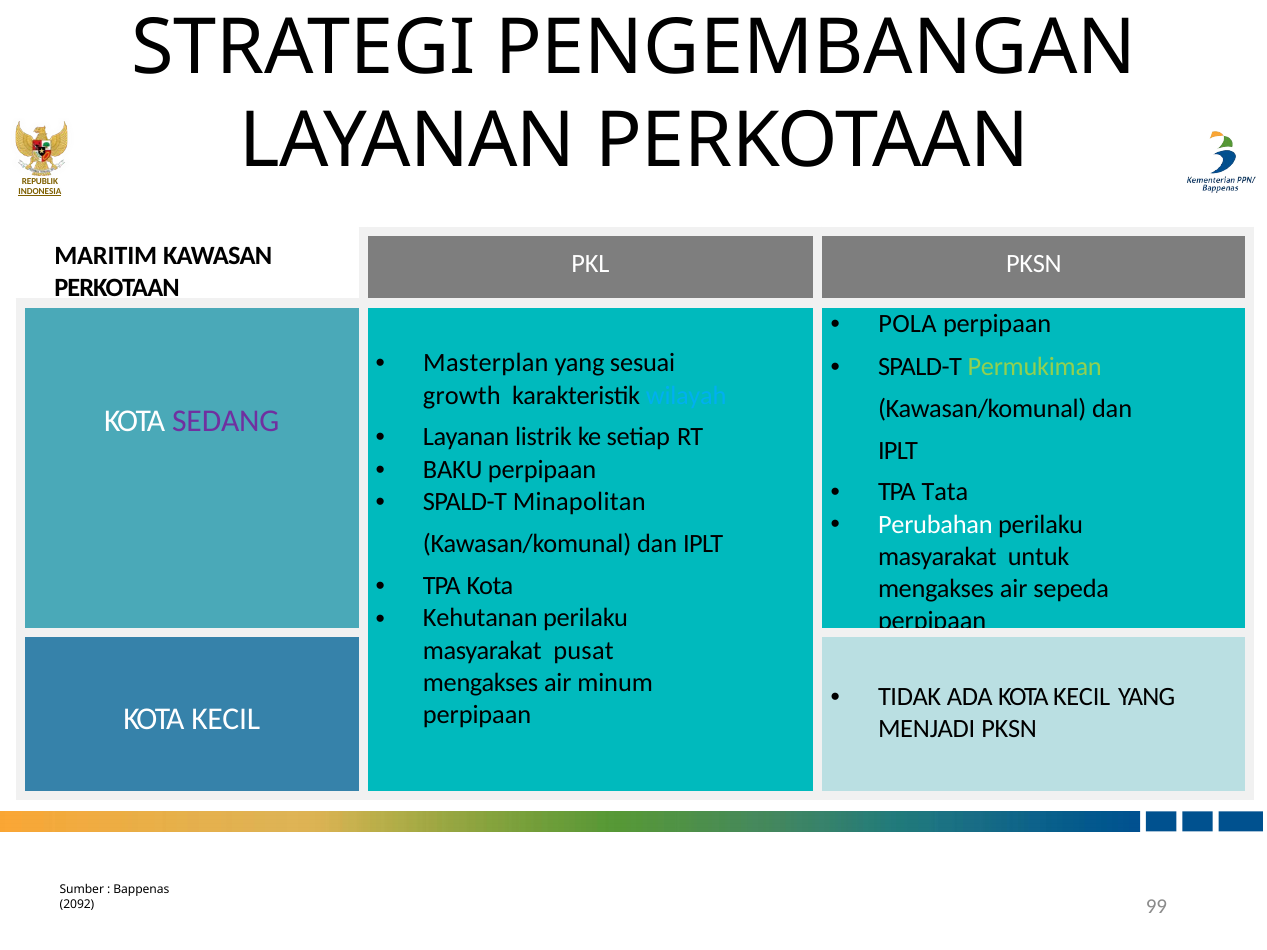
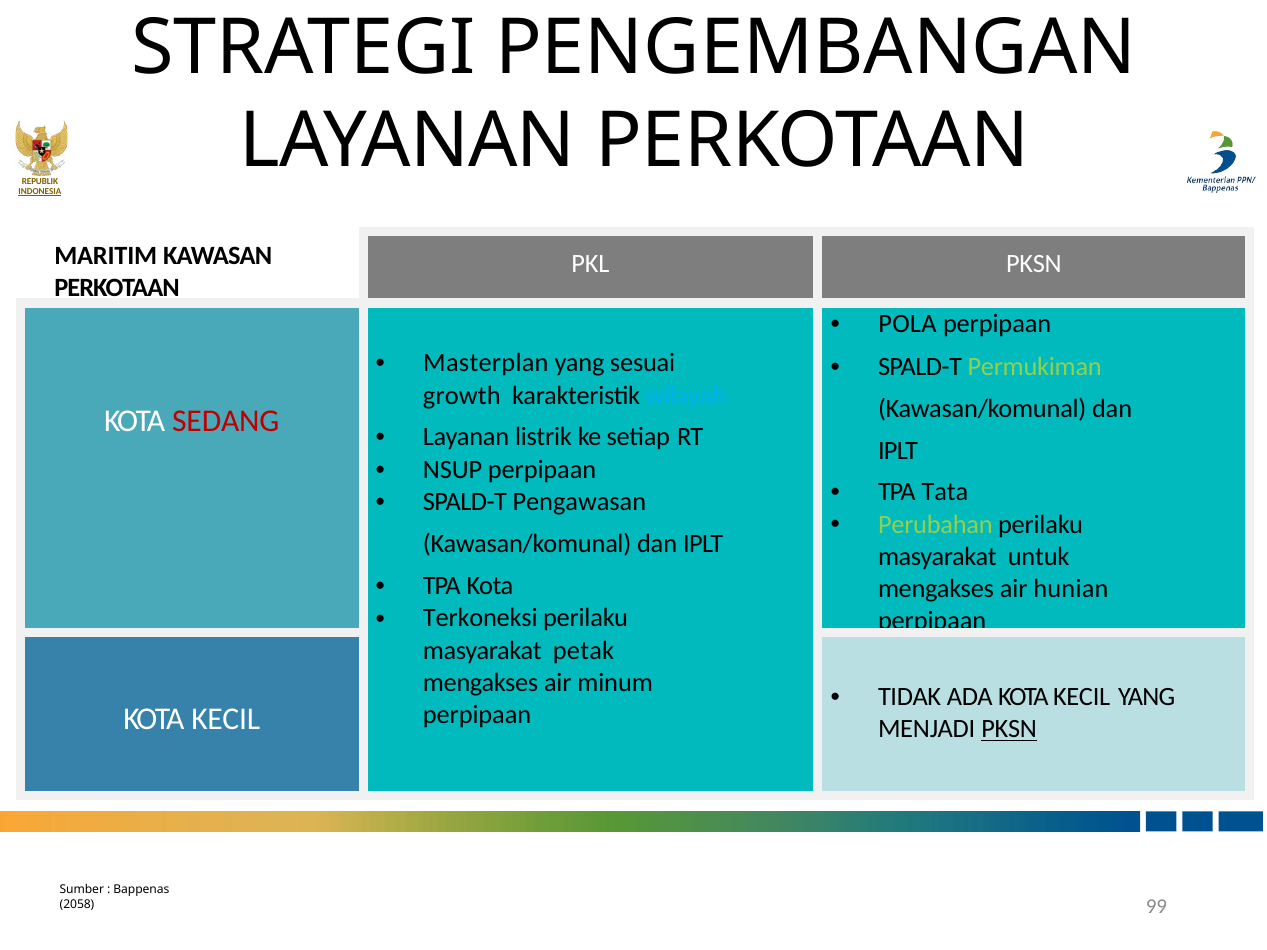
SEDANG colour: purple -> red (226, 421)
BAKU: BAKU -> NSUP (453, 470)
Minapolitan: Minapolitan -> Pengawasan (579, 502)
Perubahan colour: white -> light green (935, 524)
sepeda: sepeda -> hunian (1071, 589)
Kehutanan: Kehutanan -> Terkoneksi (480, 618)
pusat: pusat -> petak (584, 651)
PKSN underline: none -> present (1009, 729)
2092: 2092 -> 2058 (77, 904)
